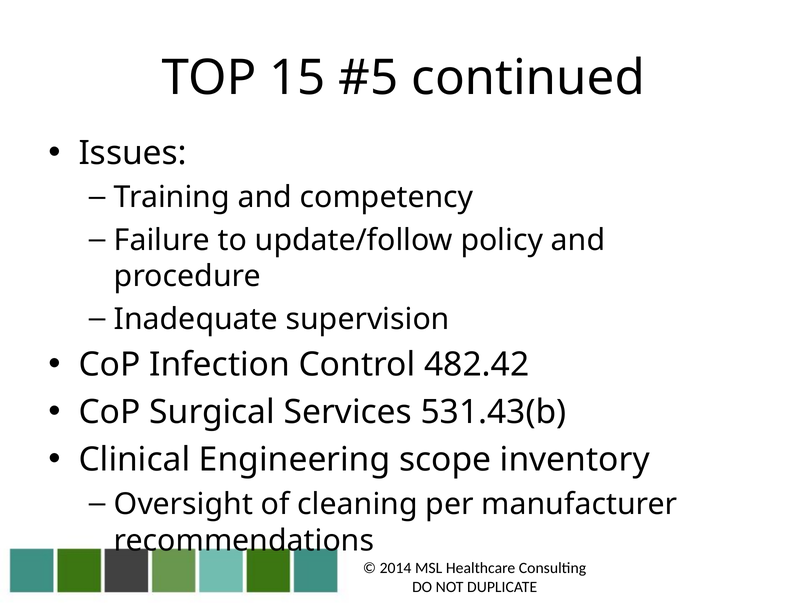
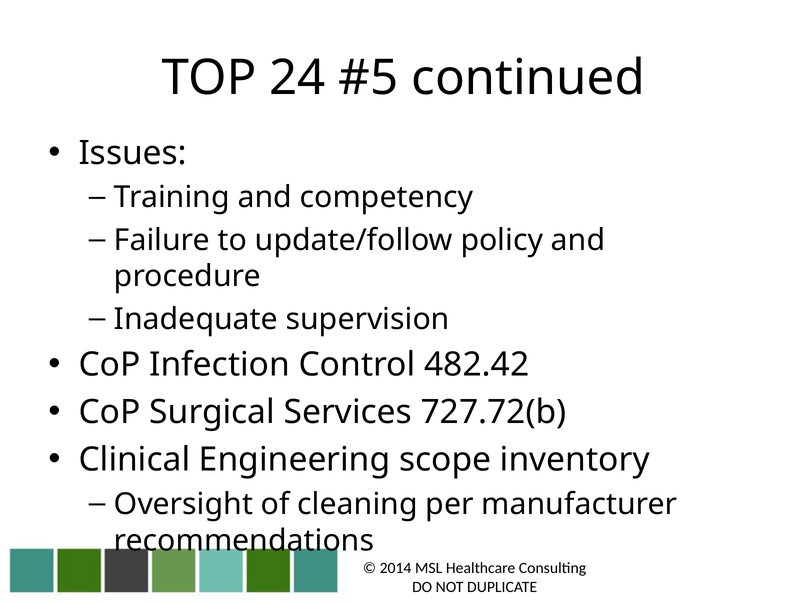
15: 15 -> 24 (297, 78)
531.43(b: 531.43(b -> 727.72(b (494, 412)
